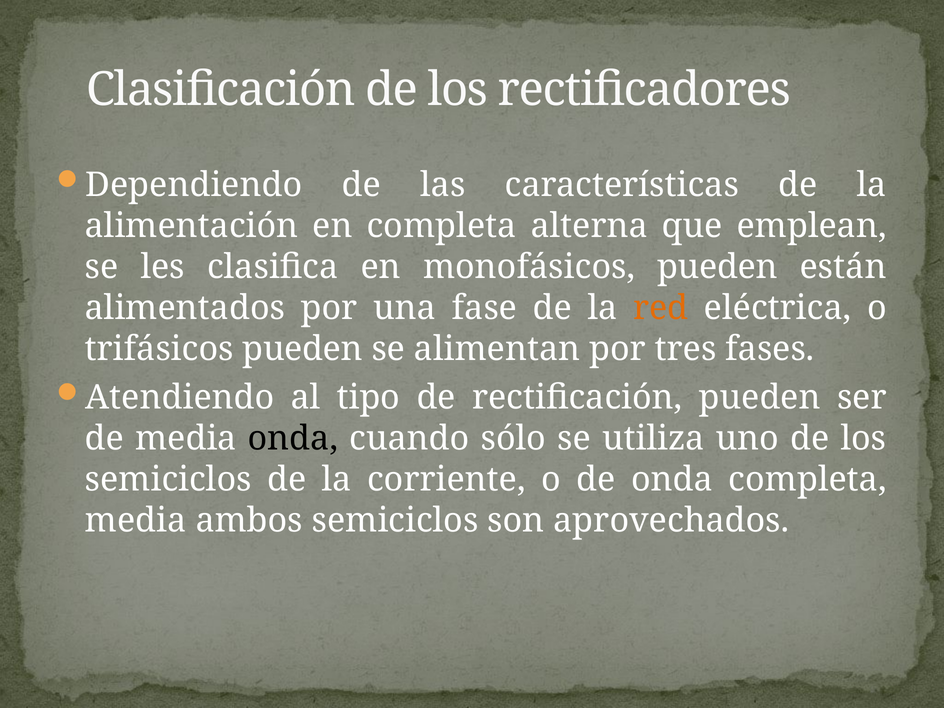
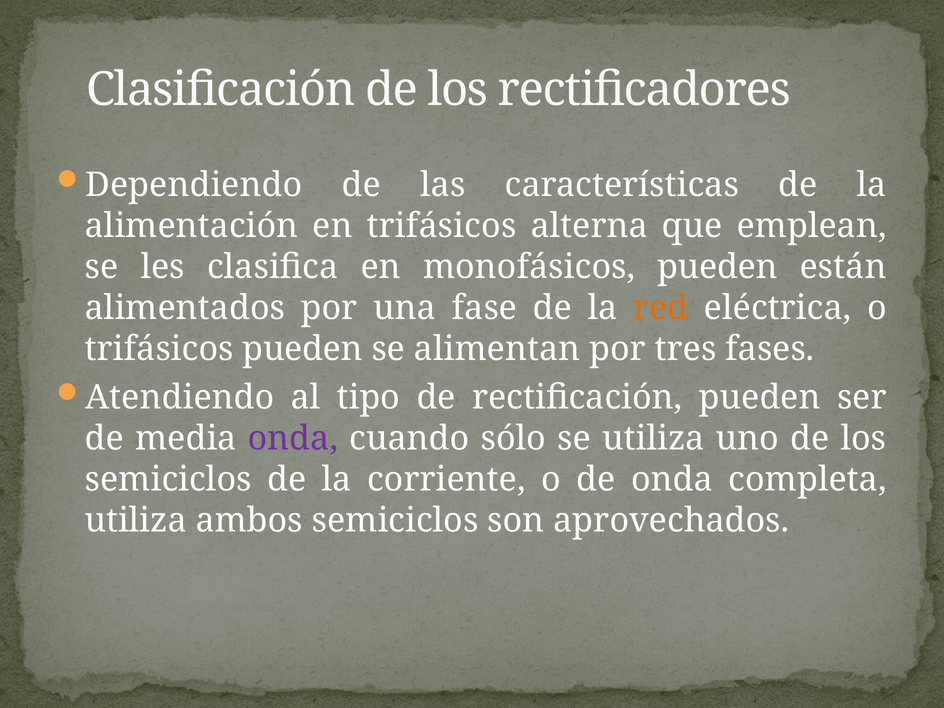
en completa: completa -> trifásicos (442, 226)
onda colour: black -> purple (293, 439)
media: media -> utiliza (136, 521)
